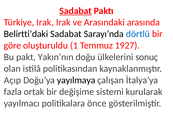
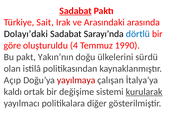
Türkiye Irak: Irak -> Sait (45, 22)
Belirtti’daki: Belirtti’daki -> Dolayı’daki (26, 34)
1: 1 -> 4 (74, 45)
1927: 1927 -> 1990 (127, 45)
sonuç: sonuç -> sürdü (147, 57)
yayılmaya colour: black -> red (76, 80)
fazla: fazla -> kaldı (13, 92)
kurularak underline: none -> present (144, 92)
önce: önce -> diğer (97, 103)
